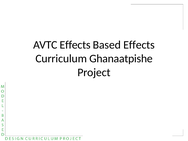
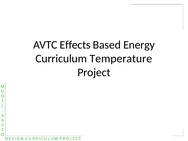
Based Effects: Effects -> Energy (139, 45)
Ghanaatpishe: Ghanaatpishe -> Temperature (121, 59)
